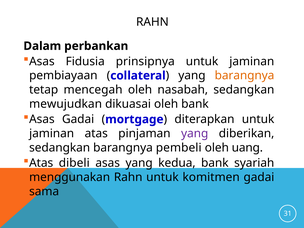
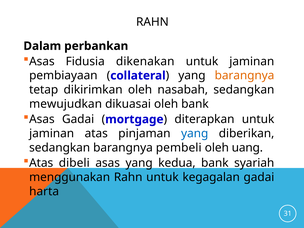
prinsipnya: prinsipnya -> dikenakan (145, 61)
mencegah: mencegah -> dikirimkan (93, 90)
yang colour: purple -> blue (195, 133)
komitmen: komitmen -> kegagalan (211, 177)
sama: sama -> harta (44, 191)
